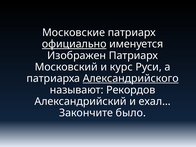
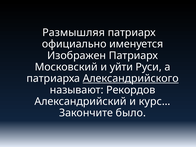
Московские: Московские -> Размышляя (74, 33)
официально underline: present -> none (74, 44)
курс: курс -> уйти (121, 67)
ехал…: ехал… -> курс… (155, 101)
